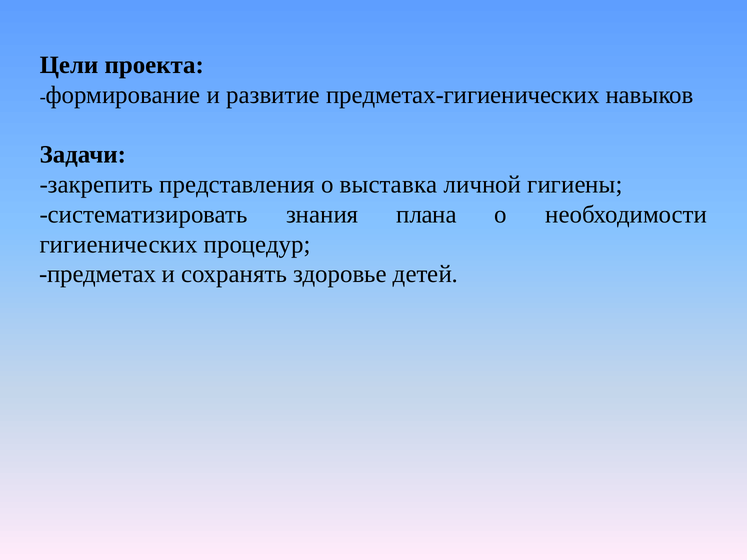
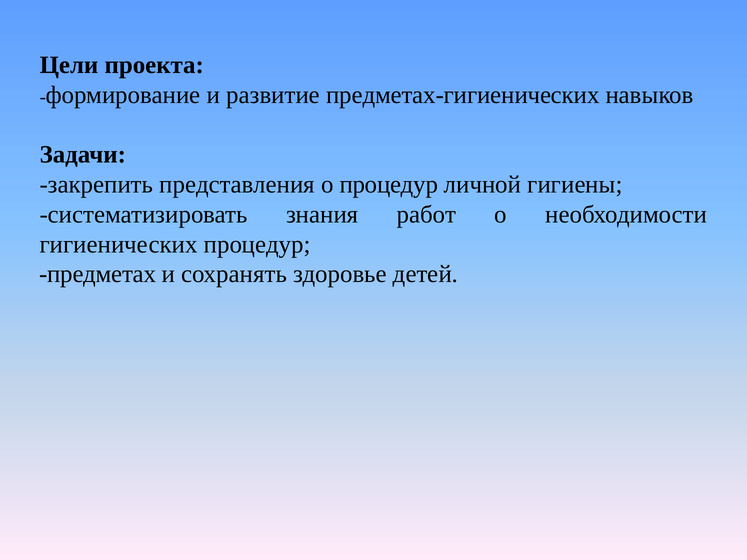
о выставка: выставка -> процедур (389, 185)
плана: плана -> работ (426, 215)
